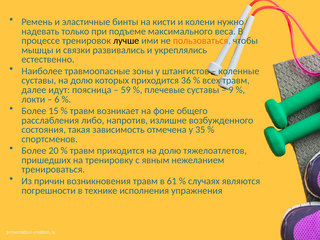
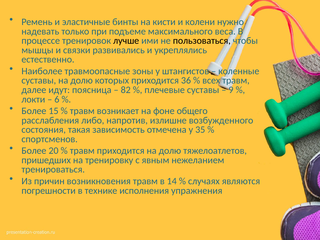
пользоваться colour: orange -> black (202, 41)
59: 59 -> 82 (126, 90)
61: 61 -> 14 (172, 181)
